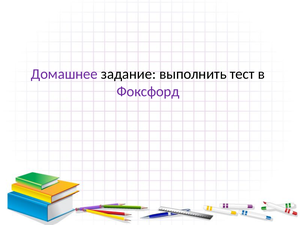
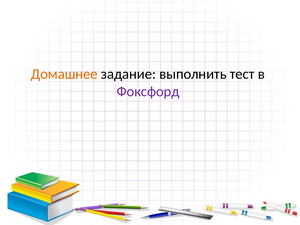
Домашнее colour: purple -> orange (64, 74)
